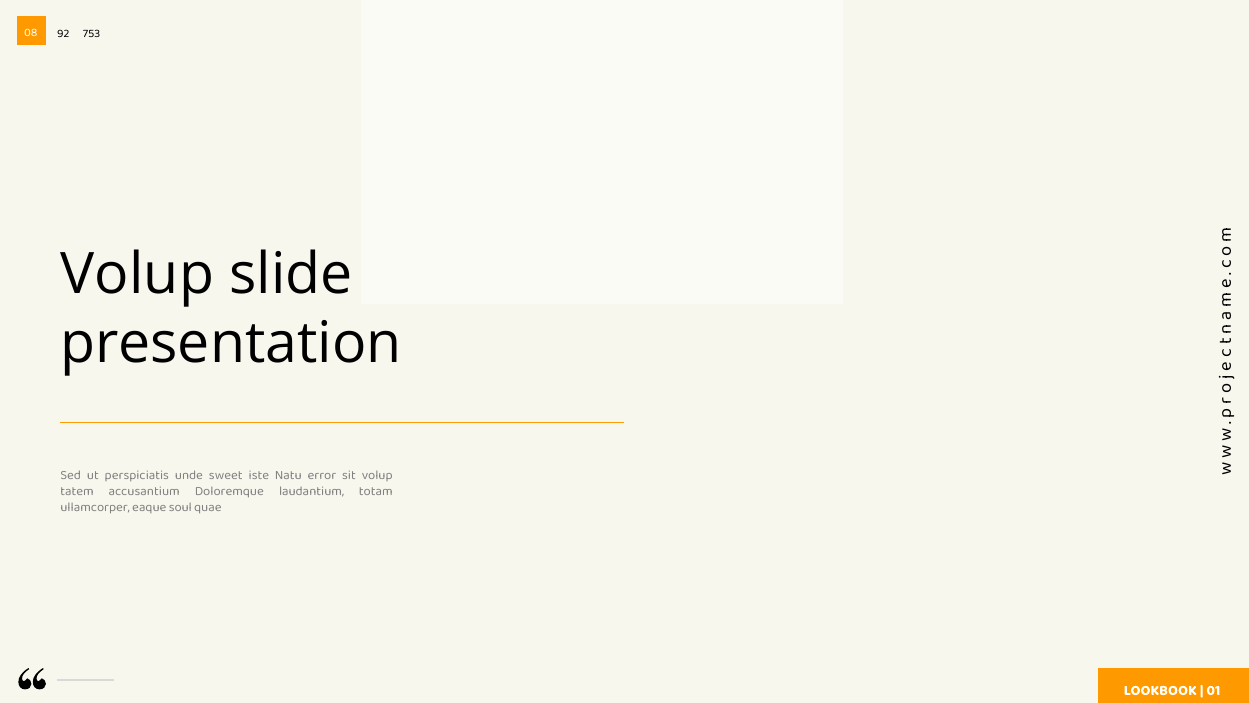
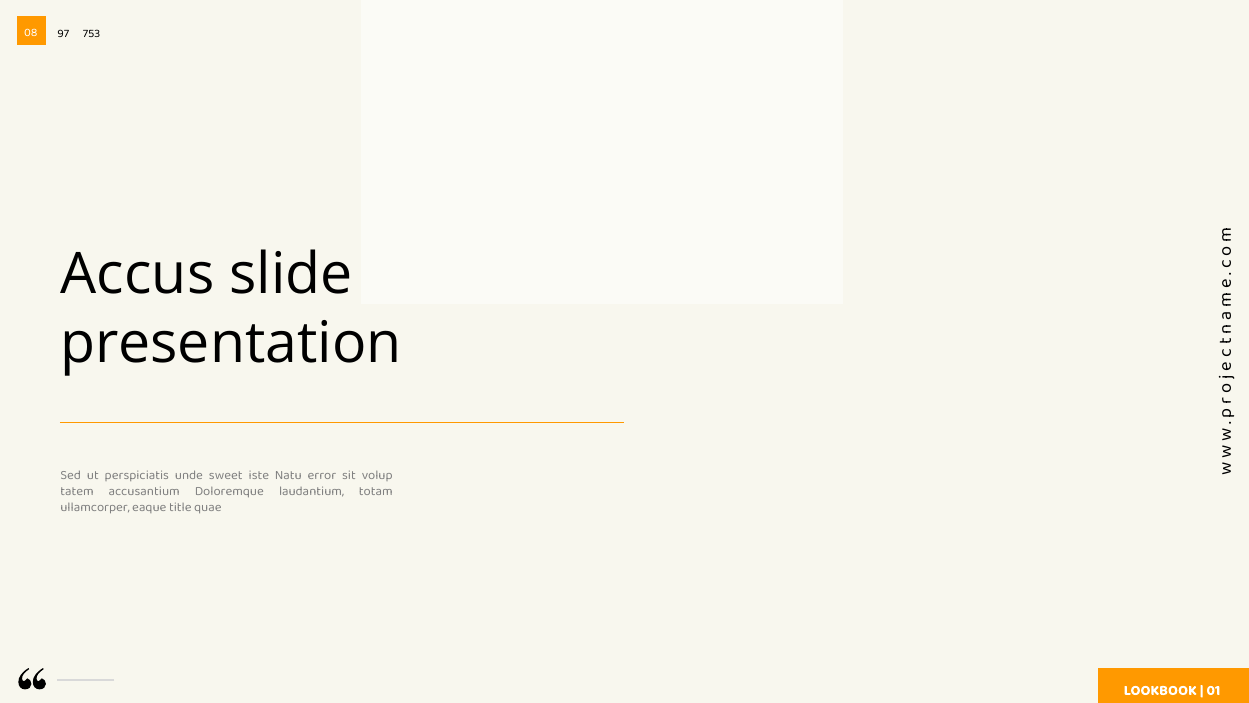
92: 92 -> 97 (63, 33)
Volup: Volup -> Accus (137, 275)
soul: soul -> title (180, 507)
